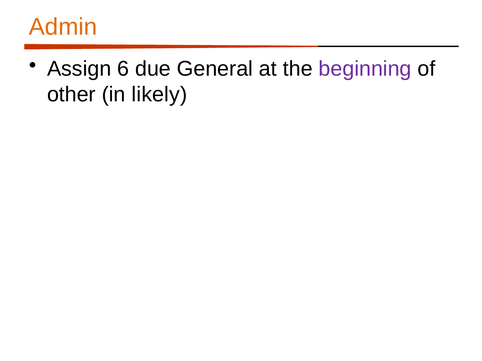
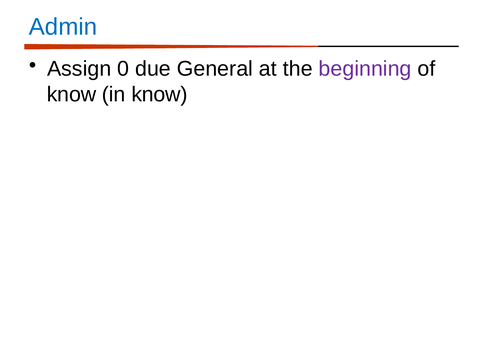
Admin colour: orange -> blue (63, 27)
6: 6 -> 0 (123, 69)
other: other -> know (72, 95)
in likely: likely -> know (160, 95)
